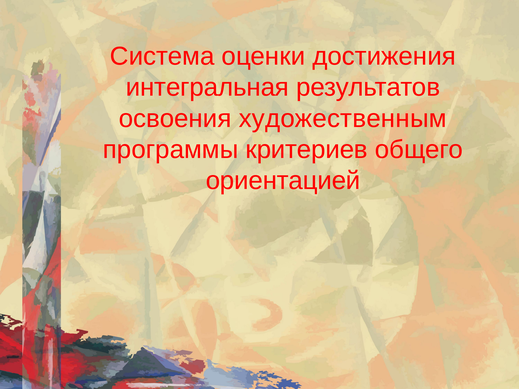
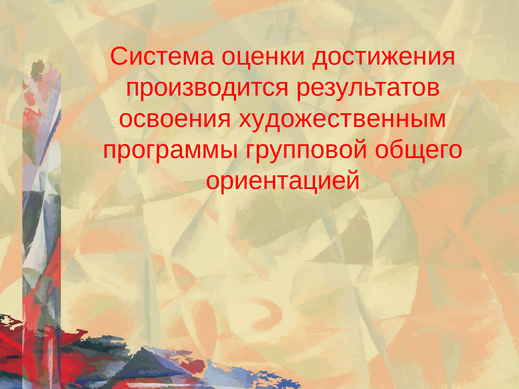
интегральная: интегральная -> производится (207, 87)
критериев: критериев -> групповой (307, 150)
